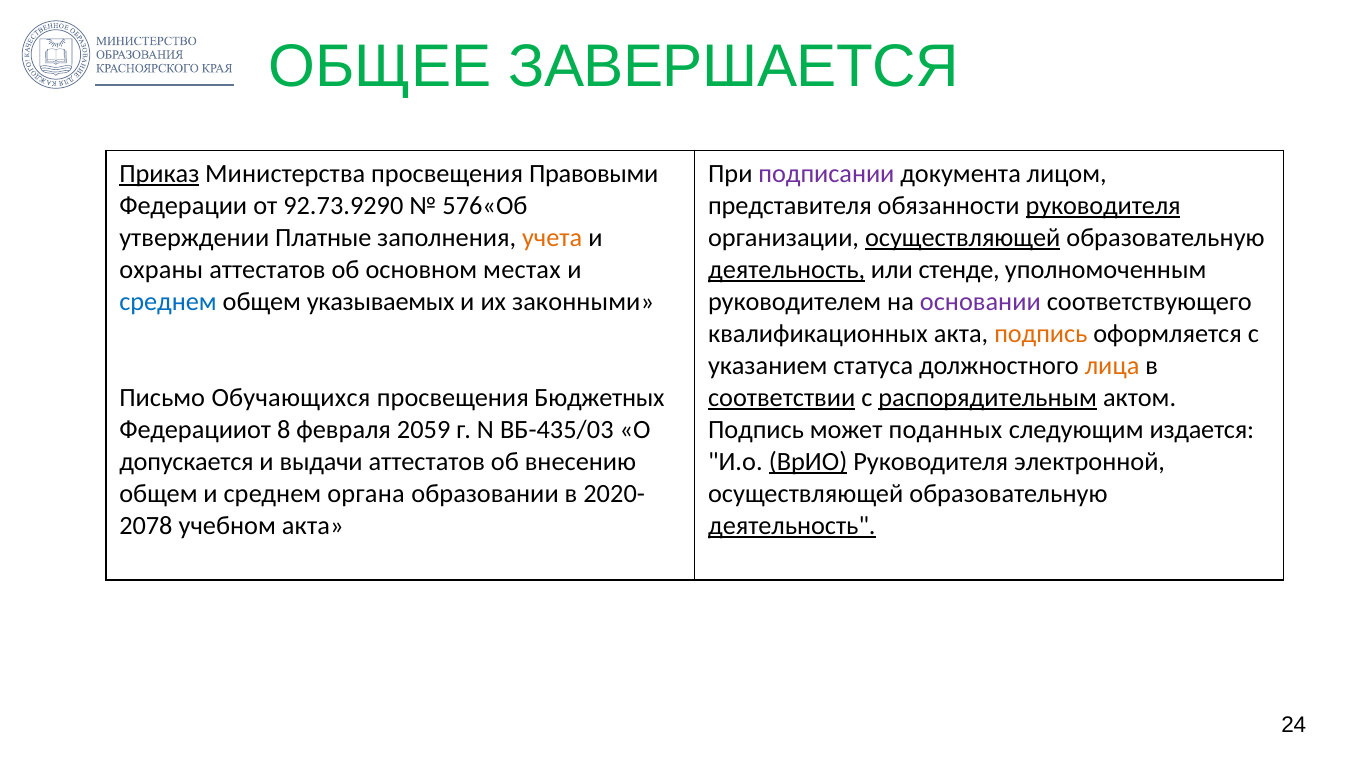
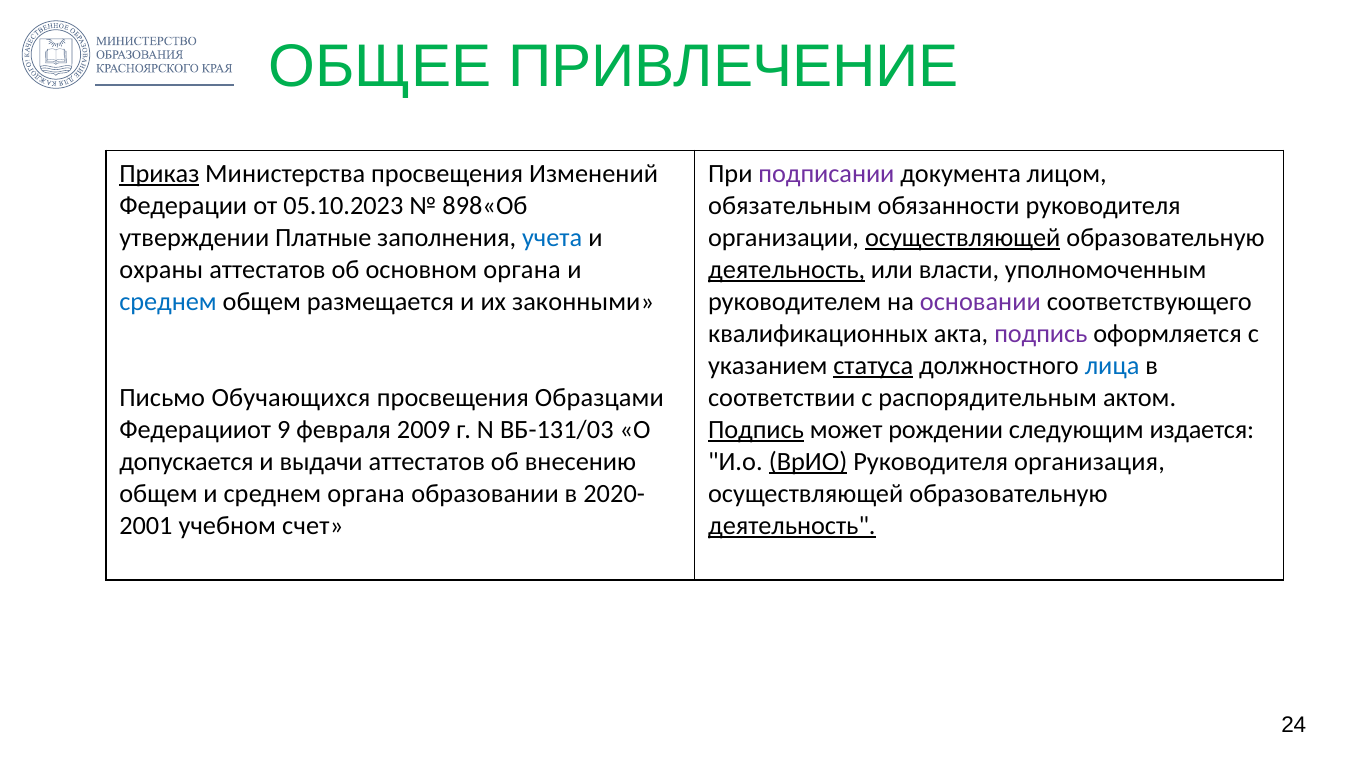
ЗАВЕРШАЕТСЯ: ЗАВЕРШАЕТСЯ -> ПРИВЛЕЧЕНИЕ (733, 67)
Правовыми: Правовыми -> Изменений (594, 174)
92.73.9290: 92.73.9290 -> 05.10.2023 (343, 206)
576«Об: 576«Об -> 898«Об (485, 206)
представителя: представителя -> обязательным (790, 206)
руководителя underline: present -> none (1103, 206)
учета colour: orange -> blue (552, 238)
основном местах: местах -> органа (522, 270)
стенде: стенде -> власти (959, 270)
указываемых: указываемых -> размещается (381, 302)
подпись colour: orange -> purple (1041, 334)
статуса underline: none -> present (873, 366)
лица colour: orange -> blue (1112, 366)
Бюджетных: Бюджетных -> Образцами (599, 398)
соответствии underline: present -> none (782, 398)
распорядительным underline: present -> none (988, 398)
8: 8 -> 9 (284, 430)
2059: 2059 -> 2009 (424, 430)
ВБ-435/03: ВБ-435/03 -> ВБ-131/03 (557, 430)
Подпись underline: none -> present (756, 430)
поданных: поданных -> рождении (946, 430)
электронной: электронной -> организация (1090, 462)
2078: 2078 -> 2001 (146, 526)
учебном акта: акта -> счет (313, 526)
